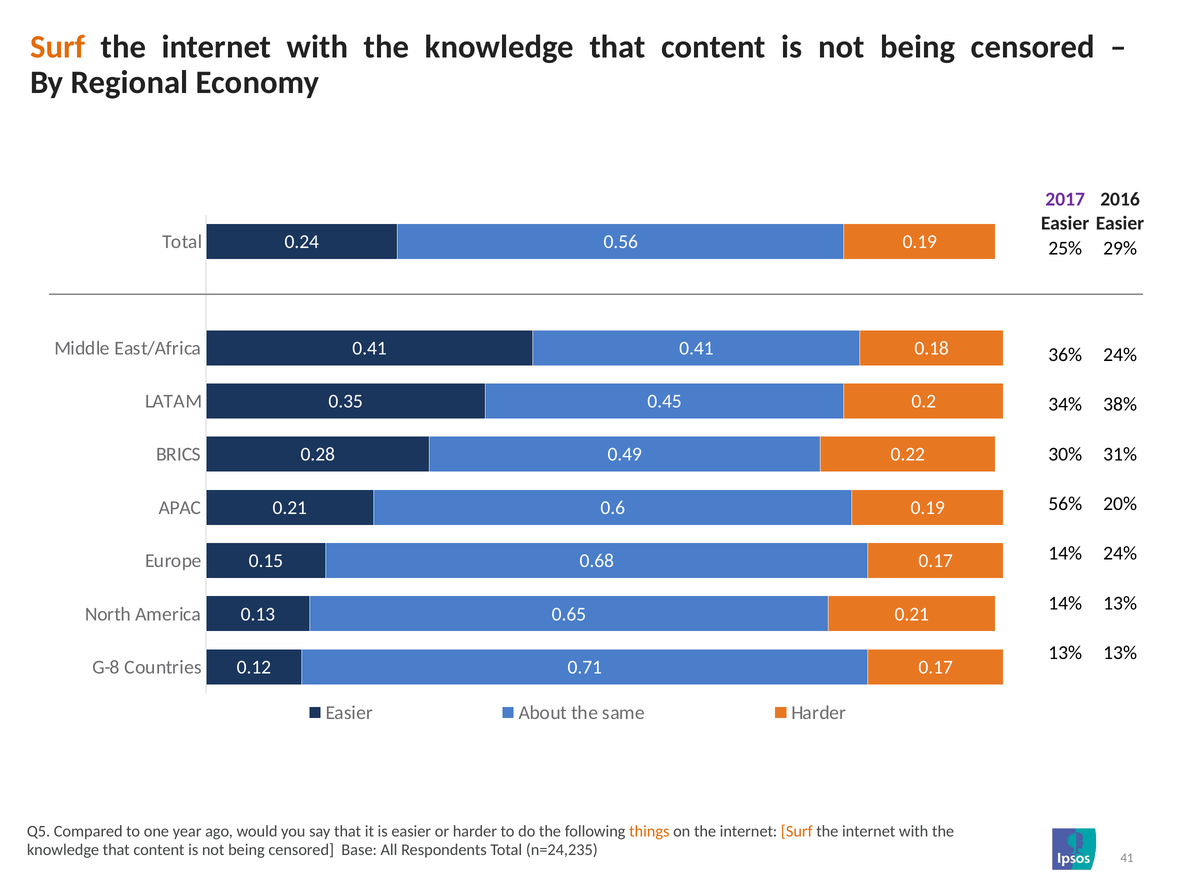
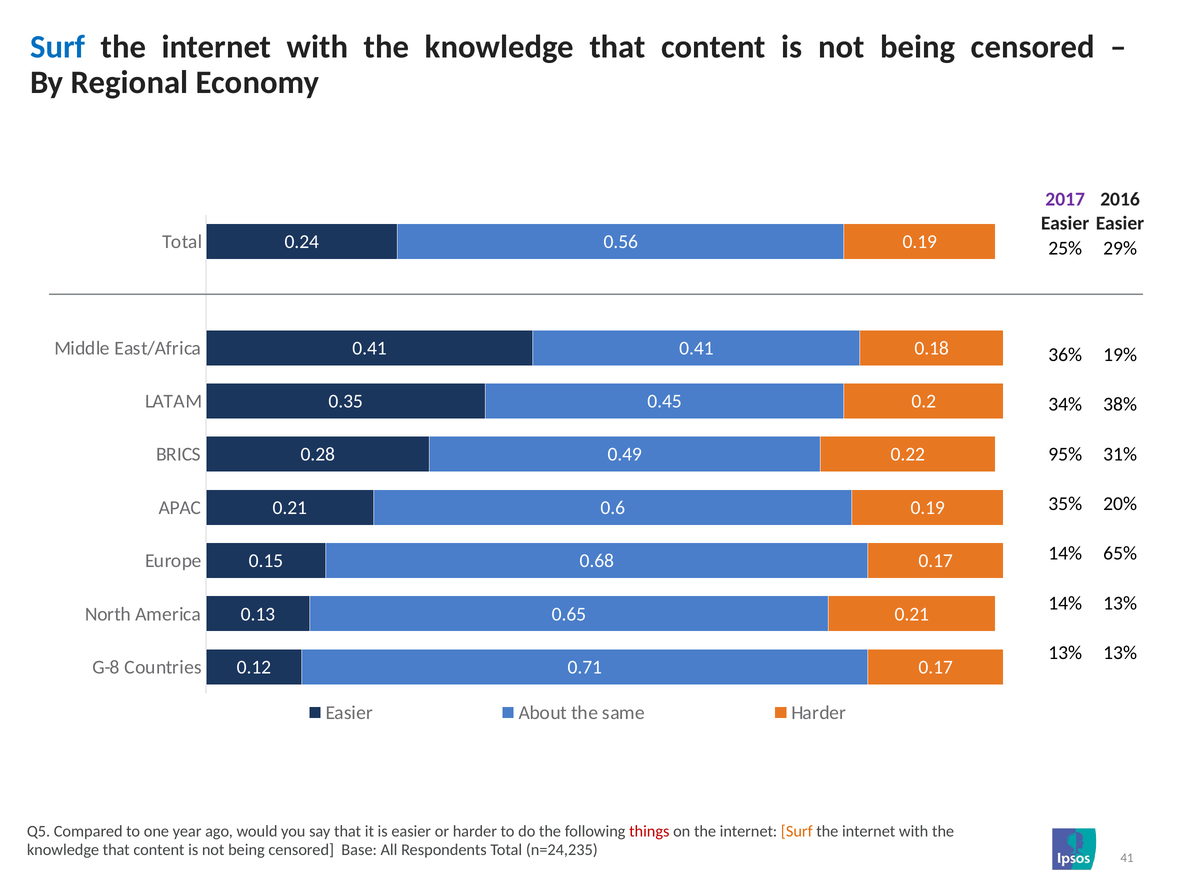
Surf colour: orange -> blue (58, 47)
36% 24%: 24% -> 19% (1120, 355)
30%: 30% -> 95% (1065, 454)
56%: 56% -> 35% (1065, 504)
14% 24%: 24% -> 65% (1120, 553)
things colour: orange -> red (649, 831)
